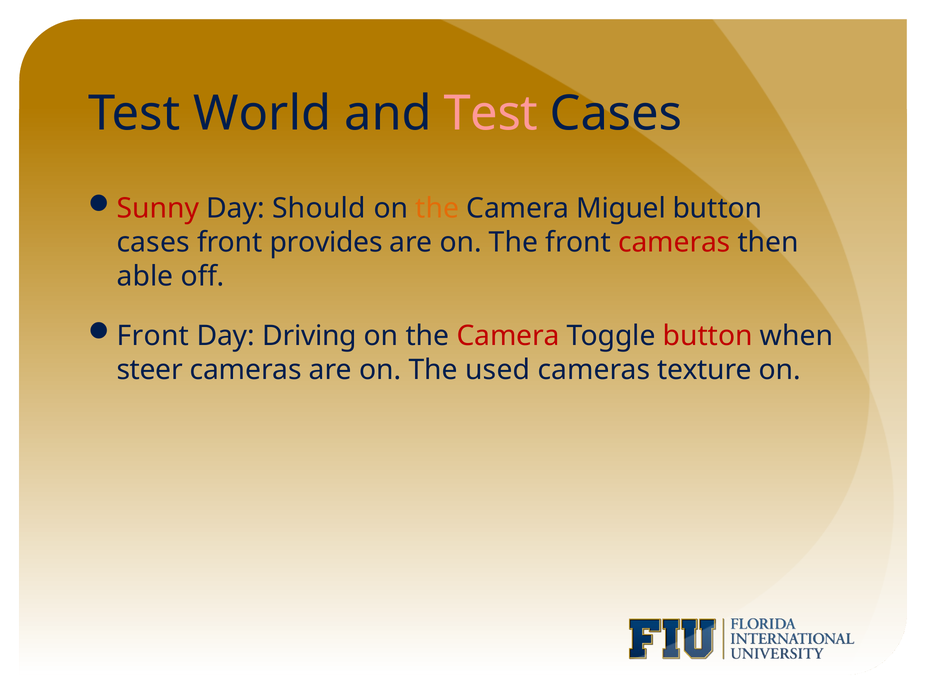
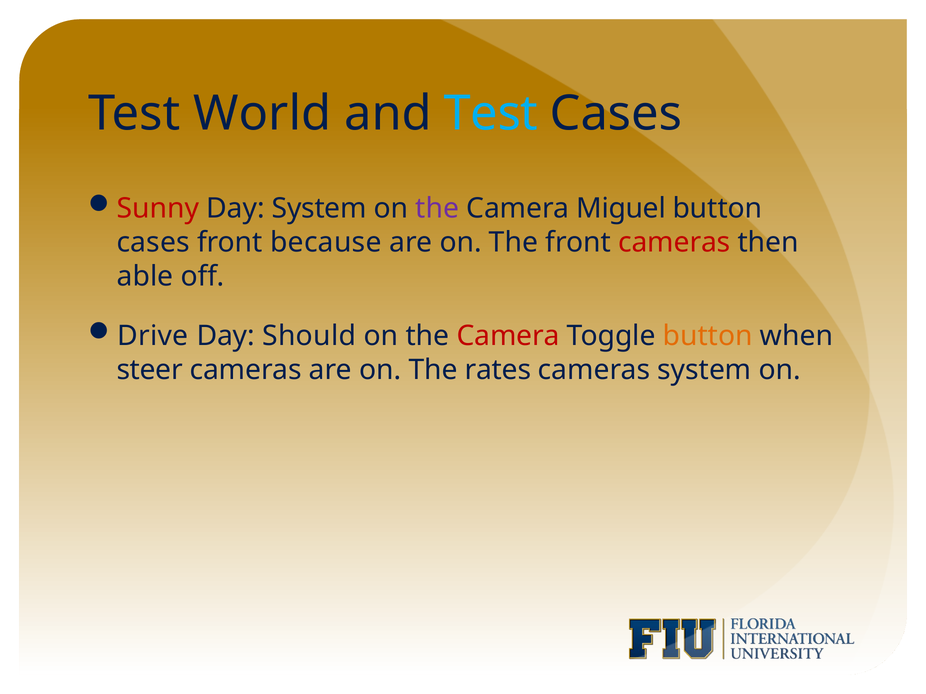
Test colour: pink -> light blue (491, 114)
Day Should: Should -> System (319, 209)
the colour: orange -> purple (437, 209)
provides: provides -> because (326, 243)
Front: Front -> Drive (153, 336)
Driving: Driving -> Should (309, 336)
button colour: red -> orange (708, 336)
used: used -> rates (498, 370)
cameras texture: texture -> system (704, 370)
